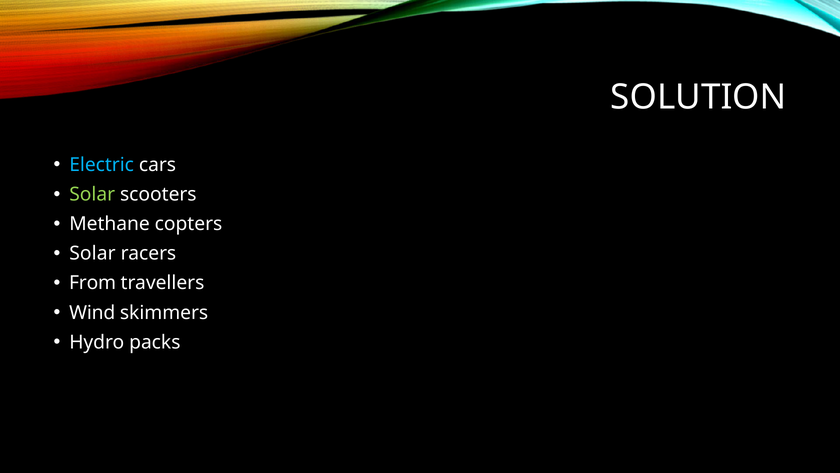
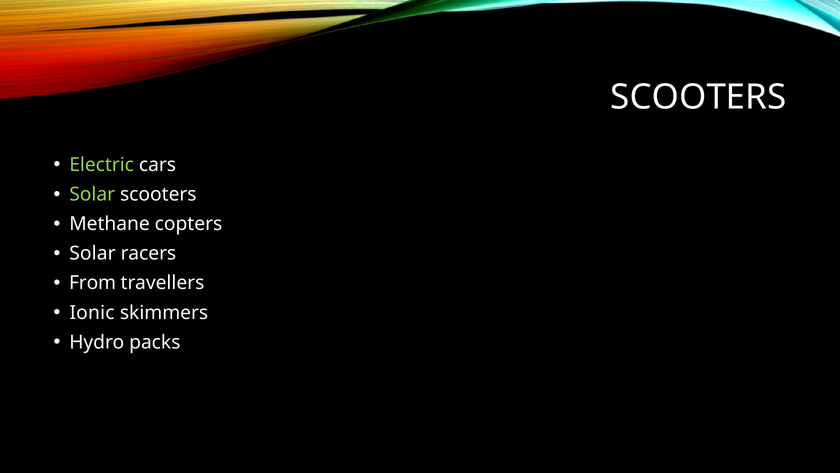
SOLUTION: SOLUTION -> SCOOTERS (698, 97)
Electric colour: light blue -> light green (102, 165)
Wind: Wind -> Ionic (92, 312)
